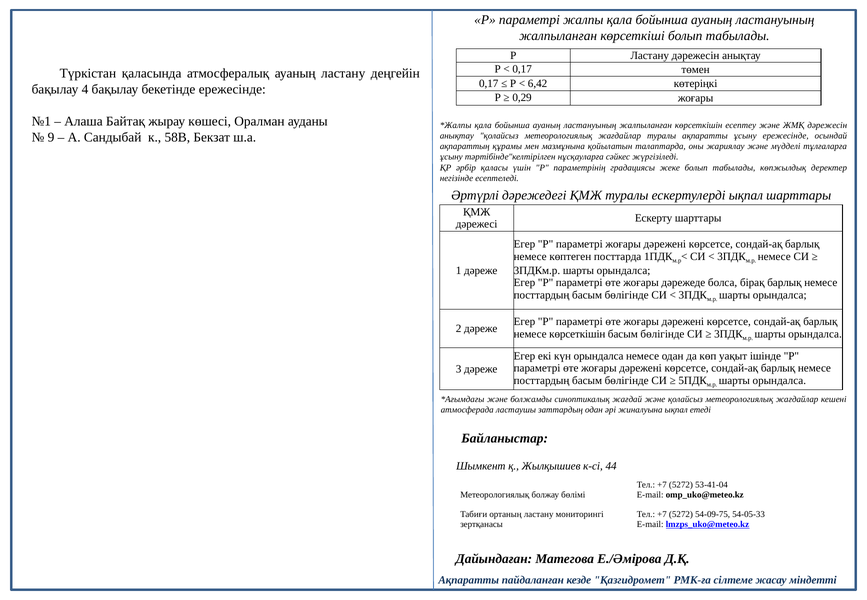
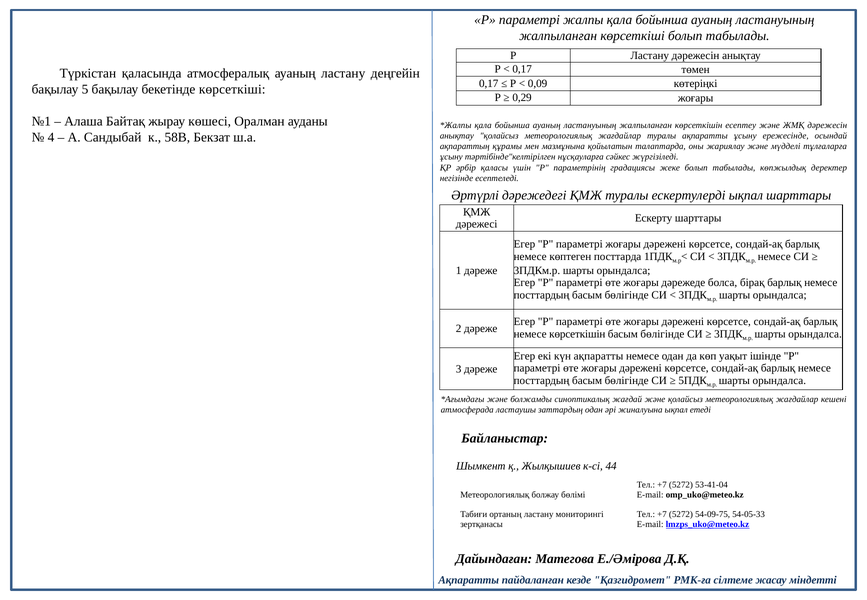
6,42: 6,42 -> 0,09 (538, 84)
4: 4 -> 5 (85, 89)
бекетінде ережесінде: ережесінде -> көрсеткіші (232, 89)
9: 9 -> 4 (51, 137)
күн орындалса: орындалса -> ақпаратты (598, 356)
